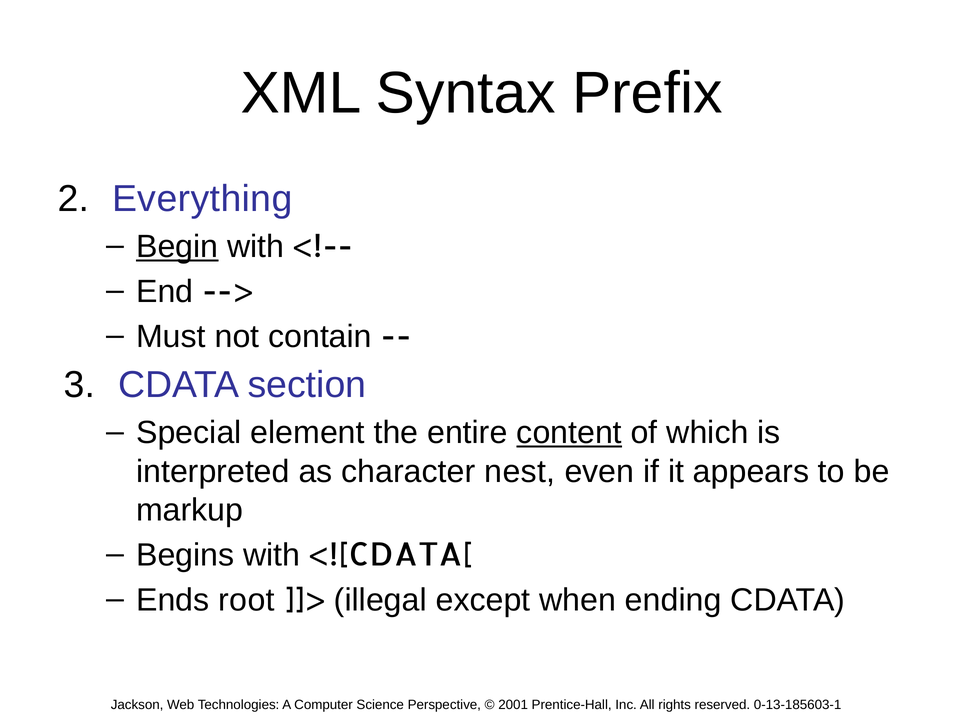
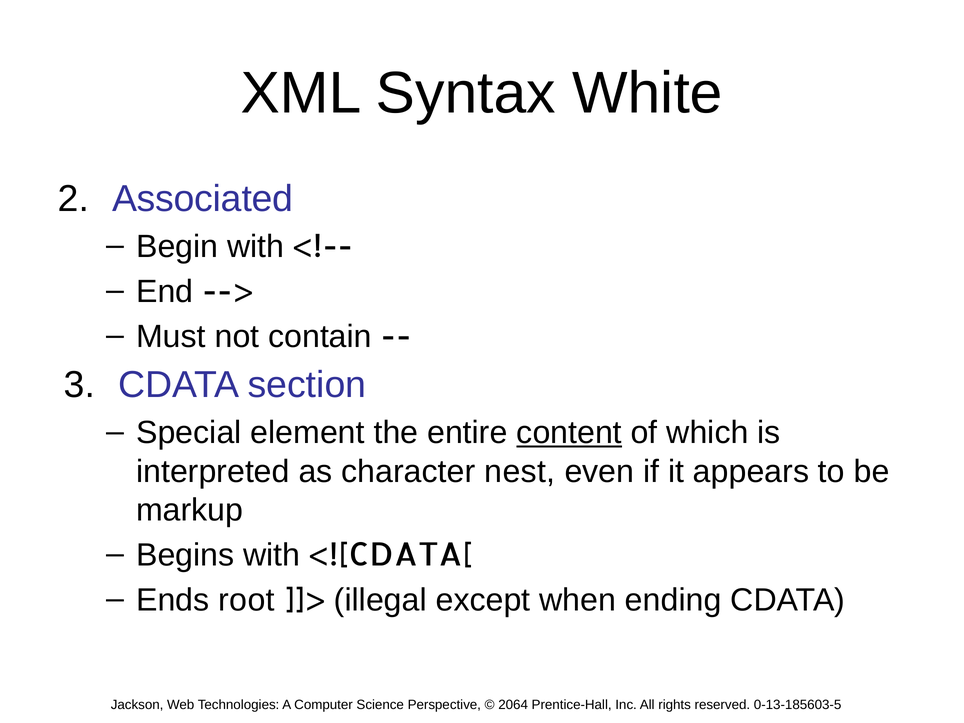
Prefix: Prefix -> White (647, 93)
Everything: Everything -> Associated (203, 199)
Begin underline: present -> none (177, 246)
2001: 2001 -> 2064 (513, 705)
0-13-185603-1: 0-13-185603-1 -> 0-13-185603-5 (798, 705)
